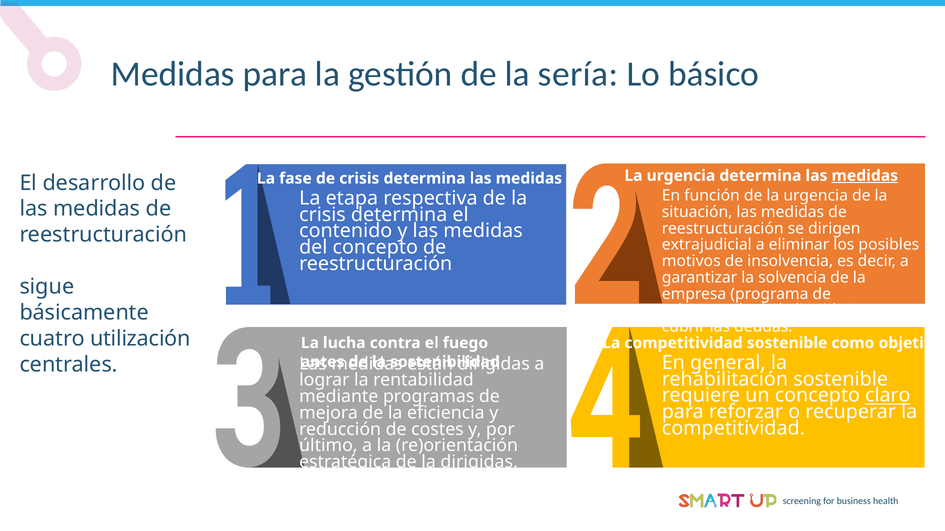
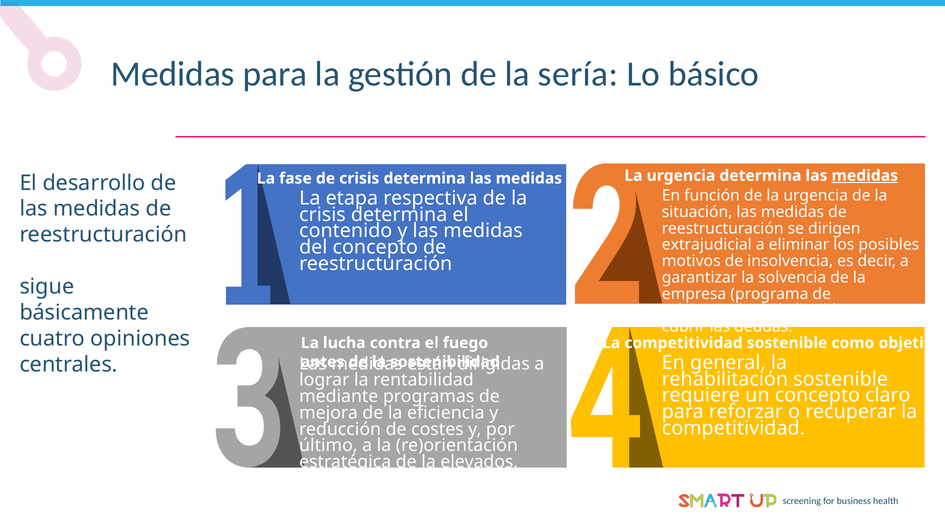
utilización: utilización -> opiniones (140, 339)
claro underline: present -> none (888, 396)
la dirigidas: dirigidas -> elevados (479, 462)
